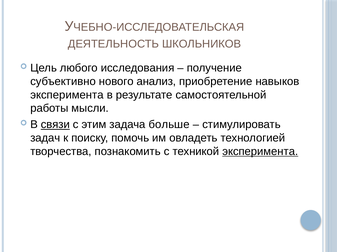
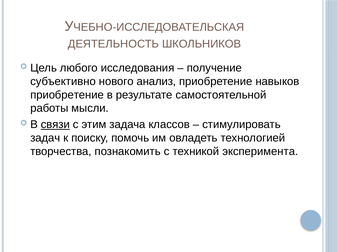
эксперимента: эксперимента -> приобретение (67, 95)
больше: больше -> классов (169, 125)
эксперимента underline: present -> none (260, 152)
